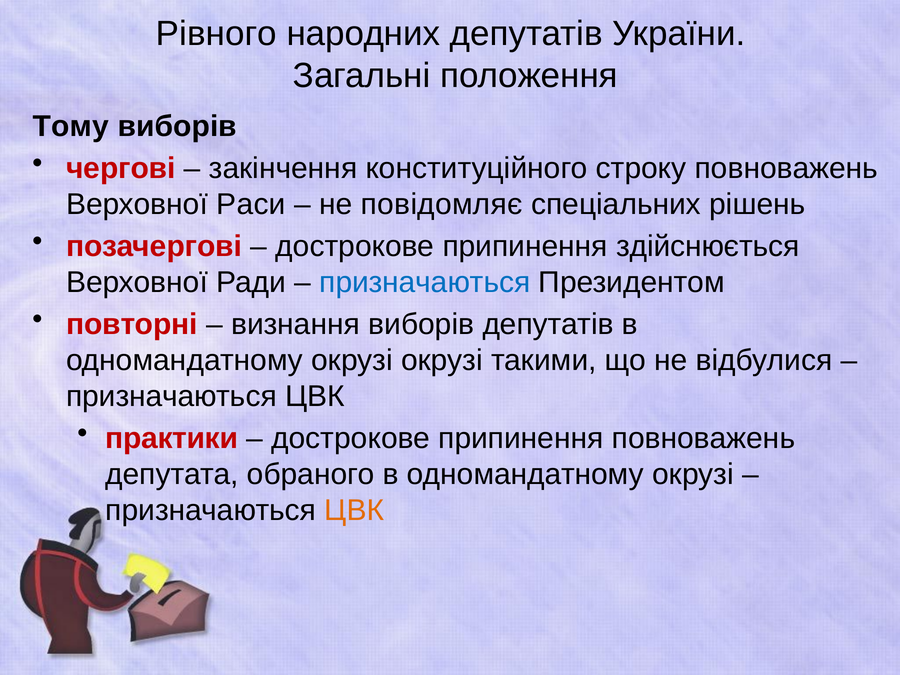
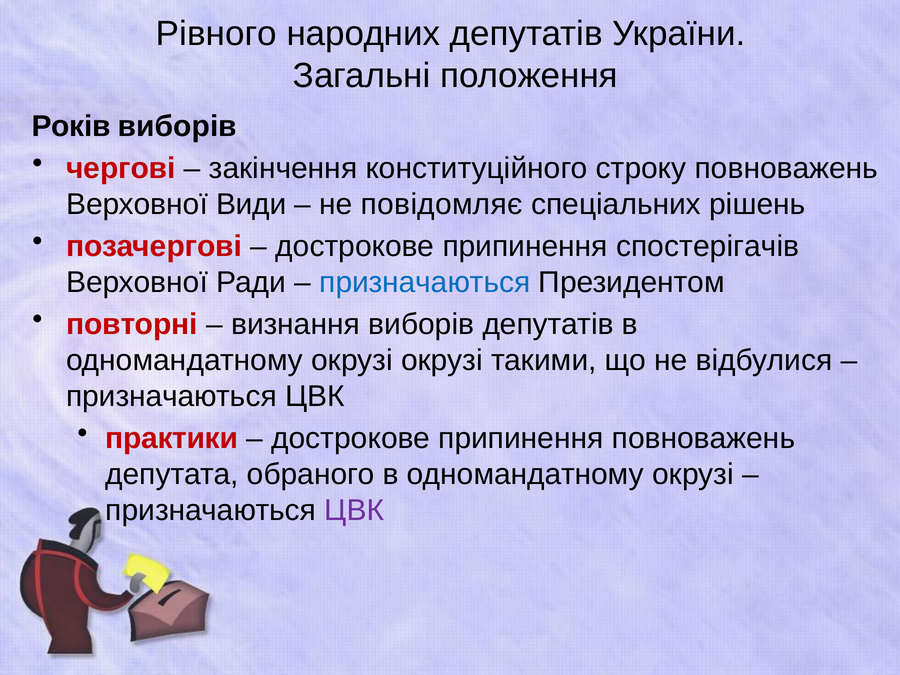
Тому: Тому -> Років (71, 126)
Раси: Раси -> Види (251, 204)
здійснюється: здійснюється -> спостерігачів (708, 246)
ЦВК colour: orange -> purple (354, 510)
